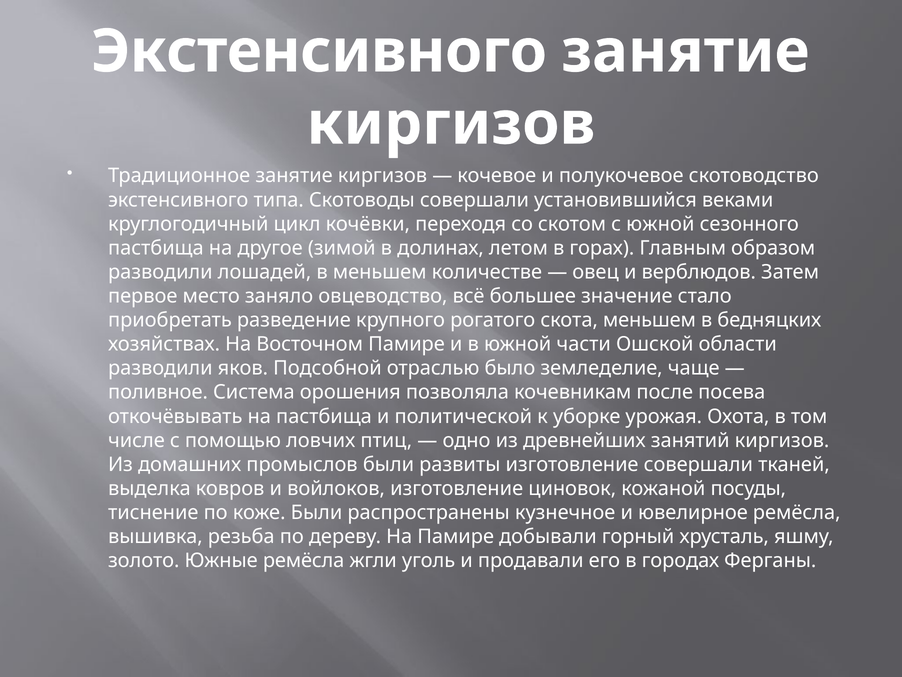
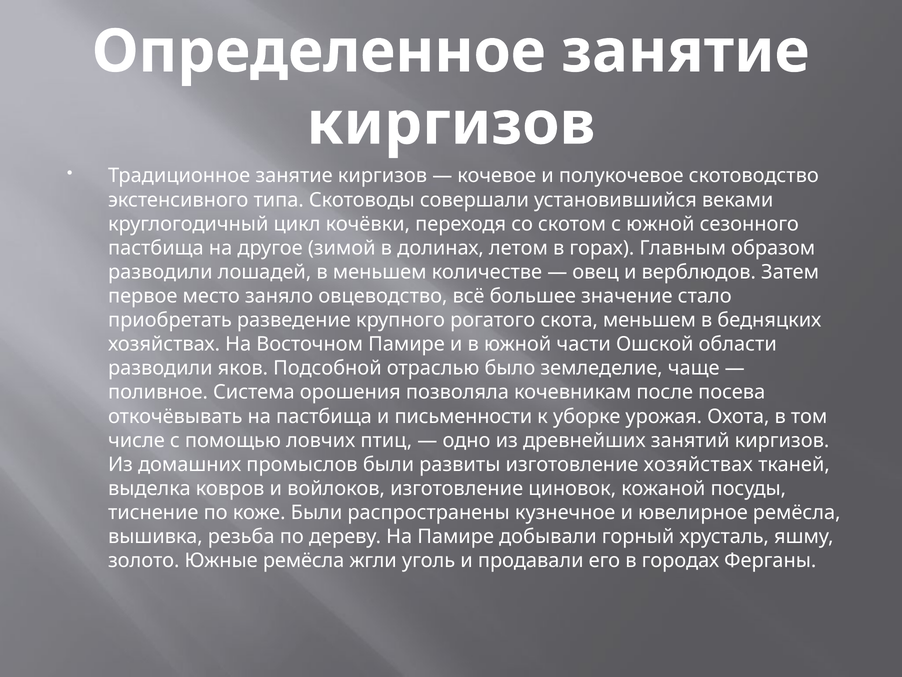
Экстенсивного: Экстенсивного -> Определенное (319, 52)
политической: политической -> письменности (463, 416)
изготовление совершали: совершали -> хозяйствах (698, 464)
